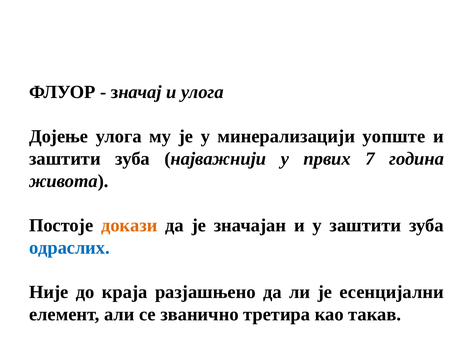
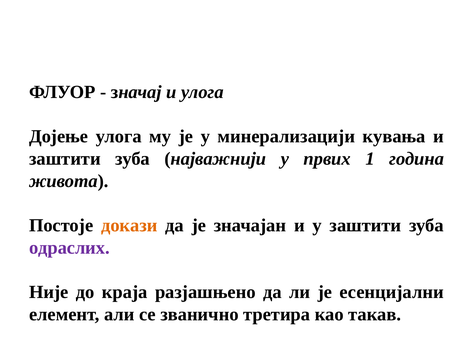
уопште: уопште -> кувања (394, 136)
7: 7 -> 1 (370, 159)
одраслих colour: blue -> purple (69, 248)
